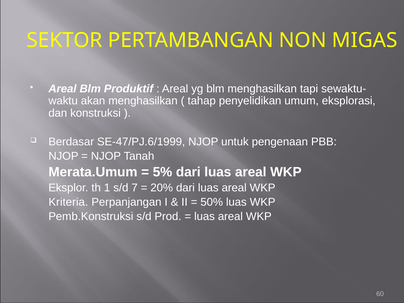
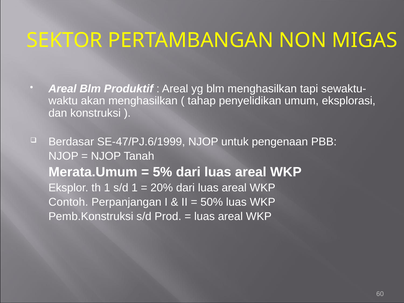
s/d 7: 7 -> 1 (135, 188)
Kriteria: Kriteria -> Contoh (68, 202)
